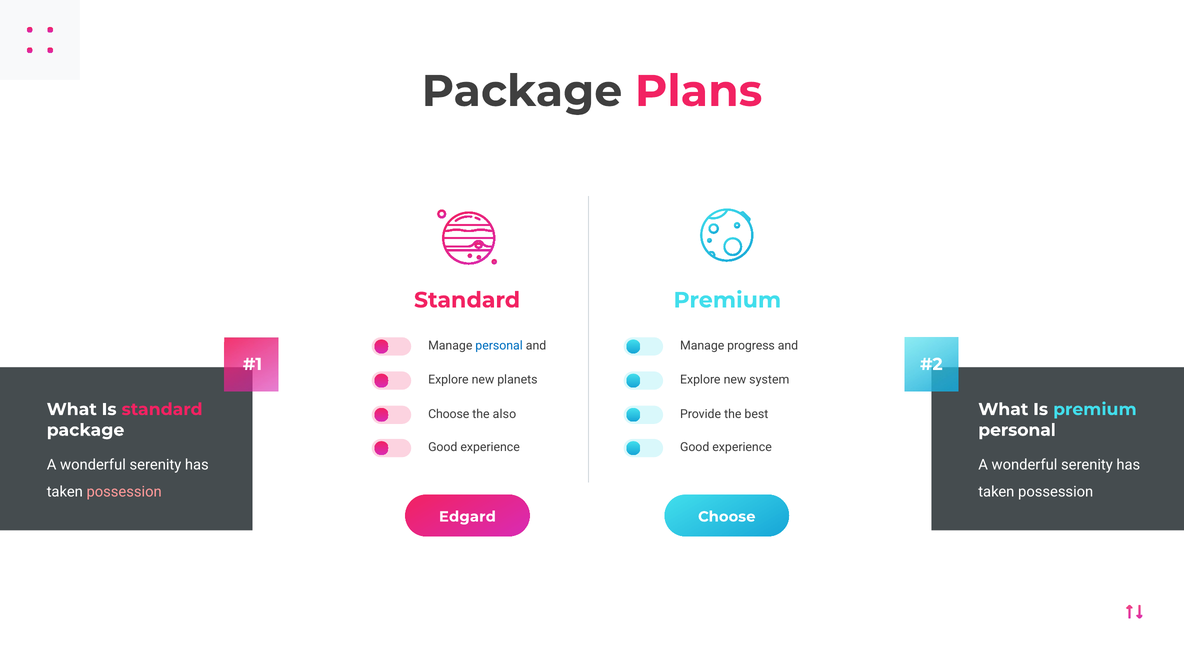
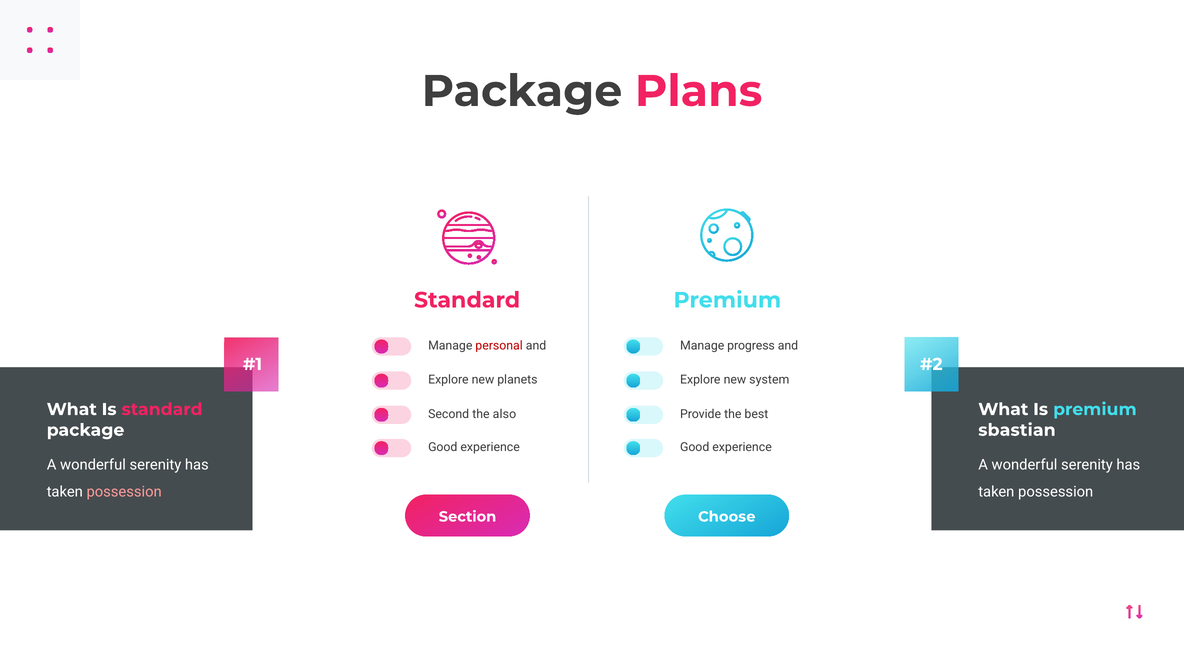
personal colour: blue -> red (499, 346)
Choose: Choose -> Second (449, 414)
personal: personal -> sbastian (1017, 430)
Edgard: Edgard -> Section (468, 517)
